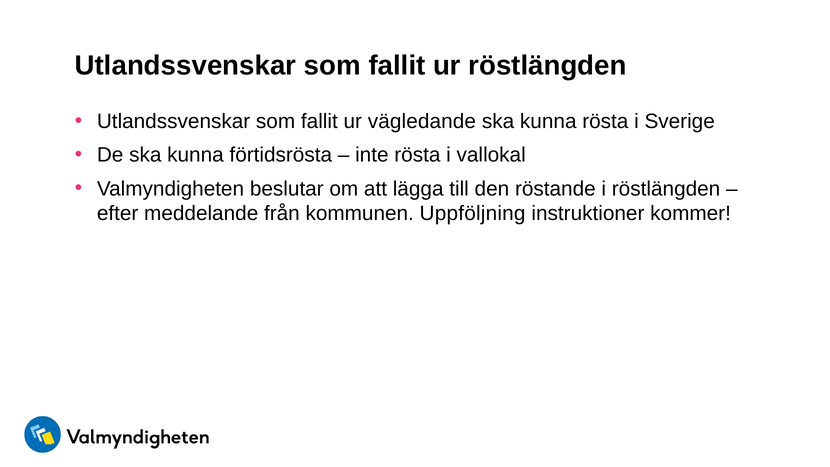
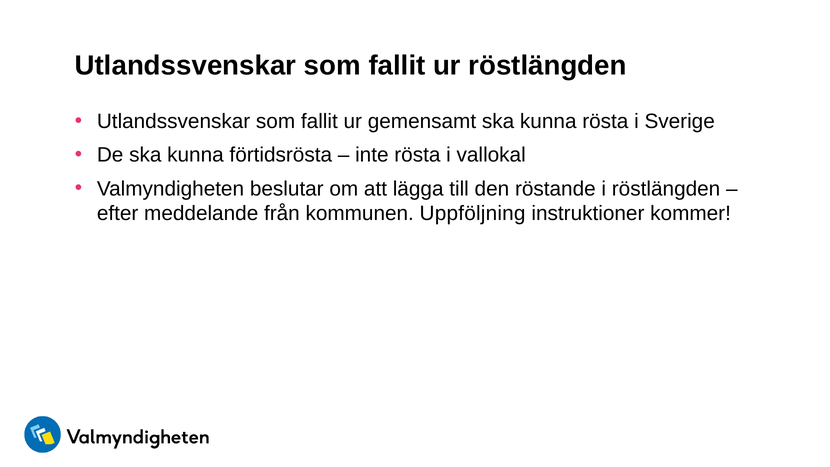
vägledande: vägledande -> gemensamt (422, 122)
